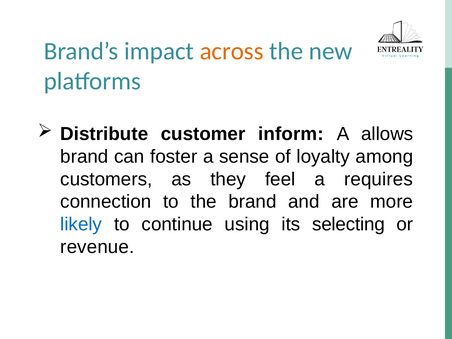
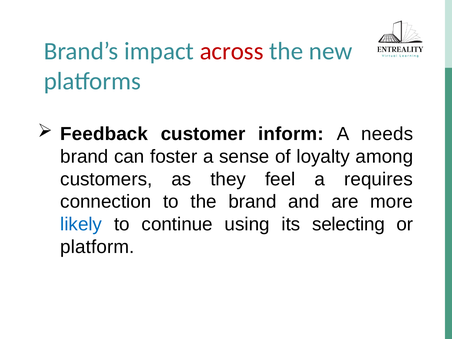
across colour: orange -> red (232, 51)
Distribute: Distribute -> Feedback (104, 134)
allows: allows -> needs (387, 134)
revenue: revenue -> platform (97, 247)
